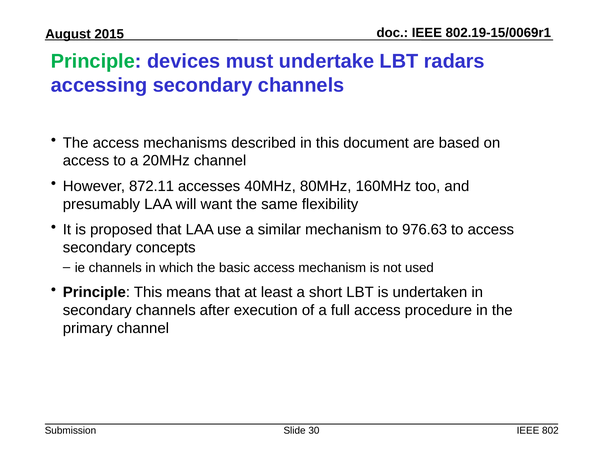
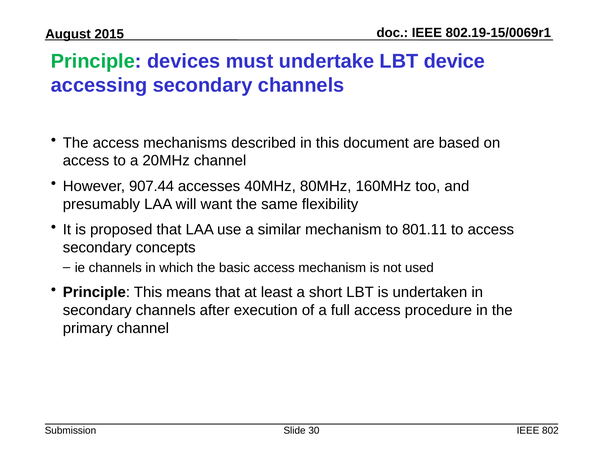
radars: radars -> device (454, 61)
872.11: 872.11 -> 907.44 (152, 186)
976.63: 976.63 -> 801.11 (425, 229)
